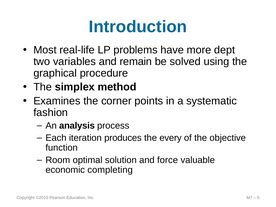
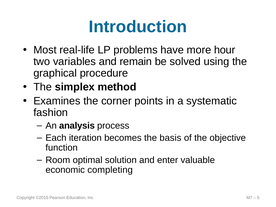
dept: dept -> hour (225, 50)
produces: produces -> becomes (123, 138)
every: every -> basis (170, 138)
force: force -> enter (168, 160)
